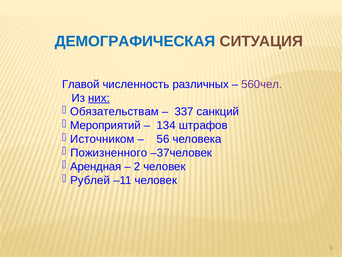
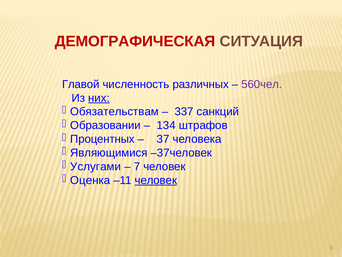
ДЕМОГРАФИЧЕСКАЯ colour: blue -> red (135, 41)
Мероприятий: Мероприятий -> Образовании (106, 125)
Источником: Источником -> Процентных (102, 139)
56: 56 -> 37 (163, 139)
Пожизненного: Пожизненного -> Являющимися (109, 153)
Арендная: Арендная -> Услугами (96, 166)
2: 2 -> 7 (137, 166)
Рублей: Рублей -> Оценка (90, 180)
человек underline: none -> present (156, 180)
